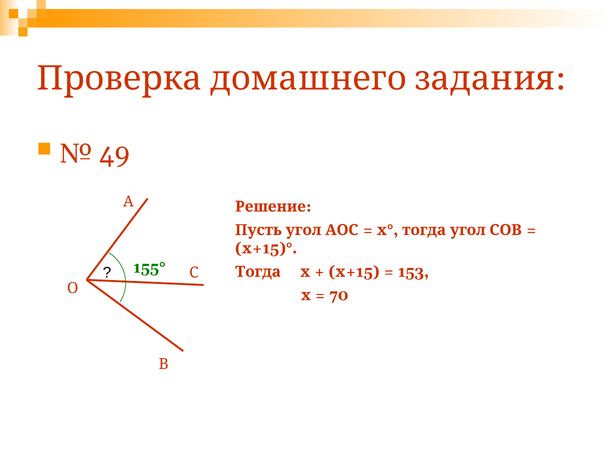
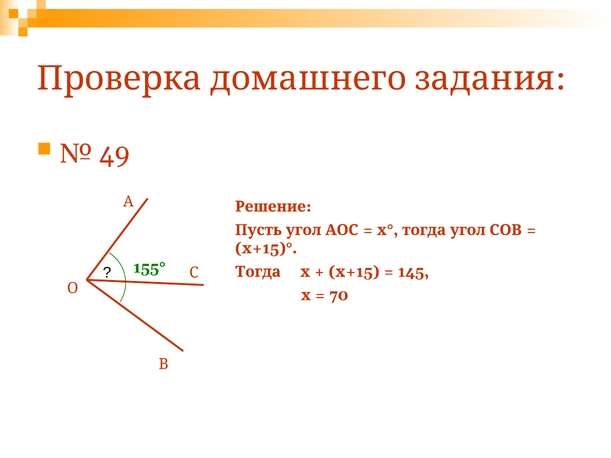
153: 153 -> 145 (414, 272)
